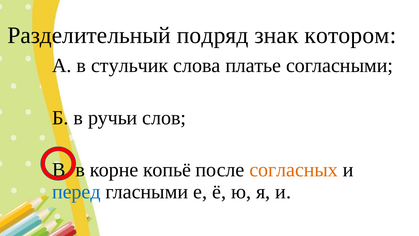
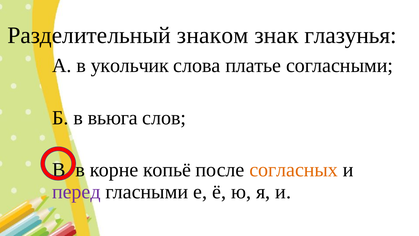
подряд: подряд -> знаком (213, 35)
котором: котором -> глазунья (351, 35)
стульчик: стульчик -> укольчик (130, 66)
ручьи: ручьи -> вьюга (113, 118)
перед colour: blue -> purple (76, 191)
